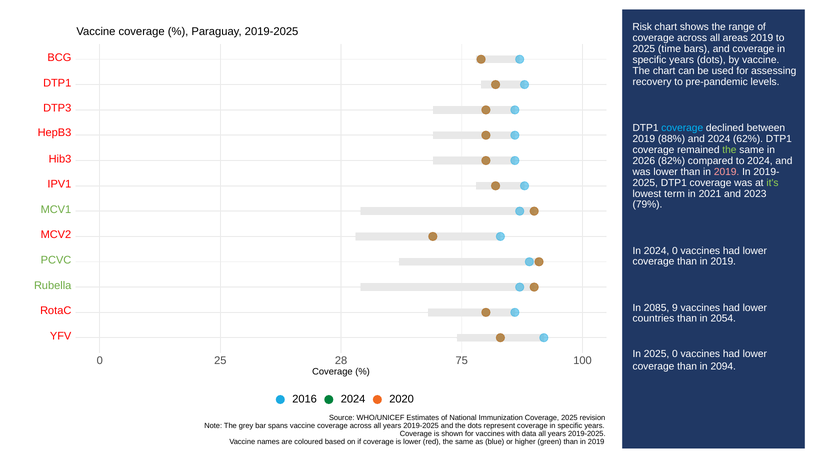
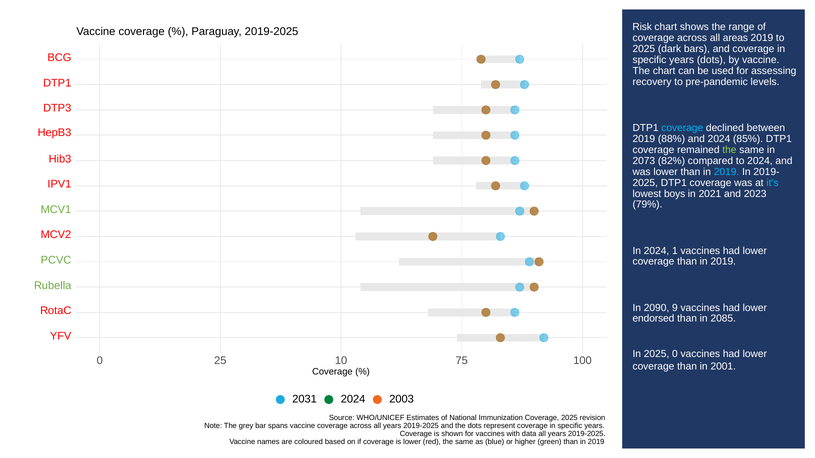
time: time -> dark (670, 49)
62%: 62% -> 85% (748, 139)
2026: 2026 -> 2073 (644, 161)
2019 colour: pink -> light blue (727, 172)
it's colour: light green -> light blue (772, 183)
term: term -> boys (675, 194)
2024 0: 0 -> 1 (675, 251)
2085: 2085 -> 2090 (657, 308)
countries: countries -> endorsed (653, 319)
2054: 2054 -> 2085 (723, 319)
28: 28 -> 10 (341, 361)
2094: 2094 -> 2001 (723, 367)
2016: 2016 -> 2031 (305, 399)
2020: 2020 -> 2003 (402, 399)
